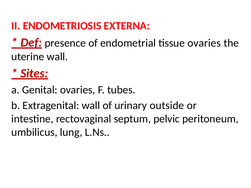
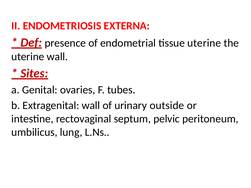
tissue ovaries: ovaries -> uterine (204, 43)
